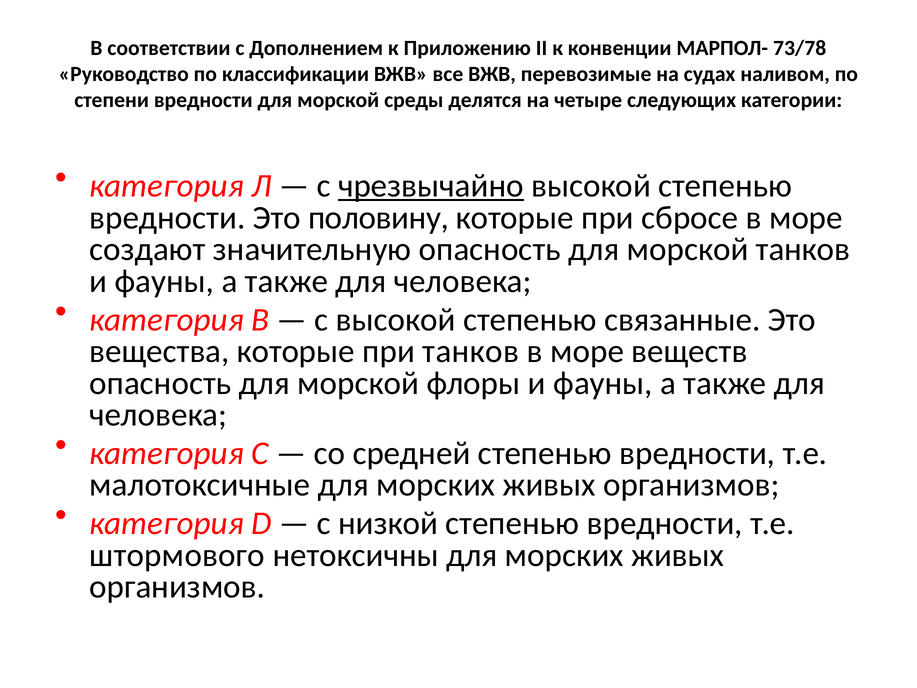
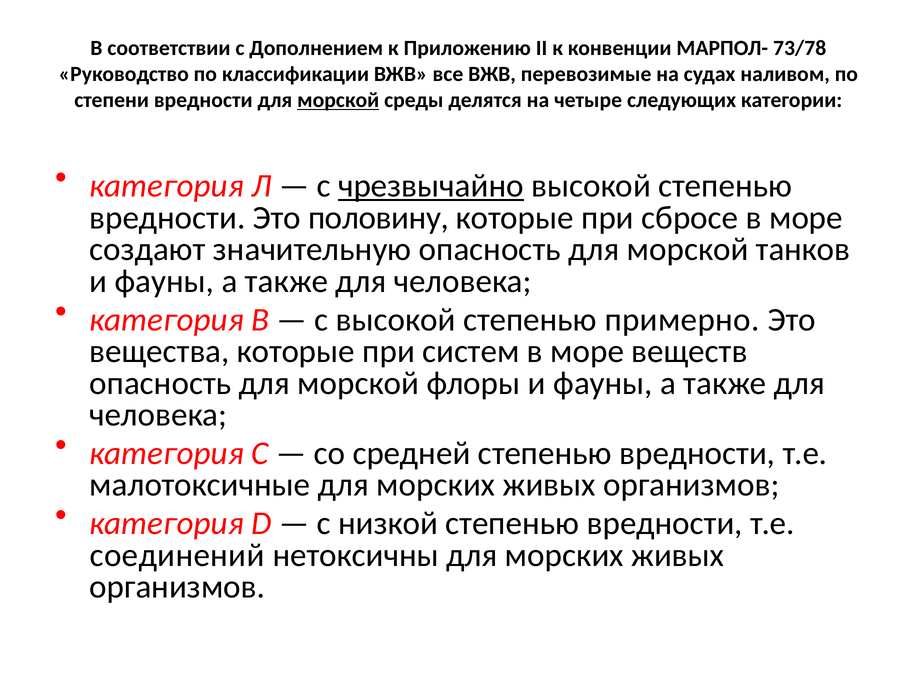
морской underline: none -> present (338, 100)
связанные: связанные -> примерно (682, 319)
при танков: танков -> систем (471, 351)
штормового: штормового -> соединений (177, 555)
